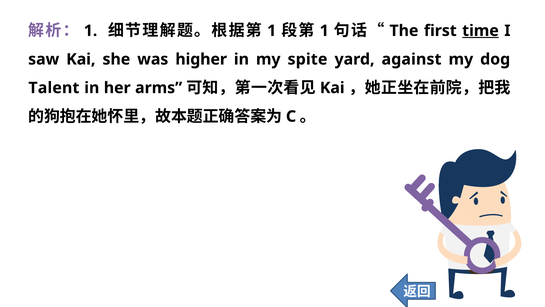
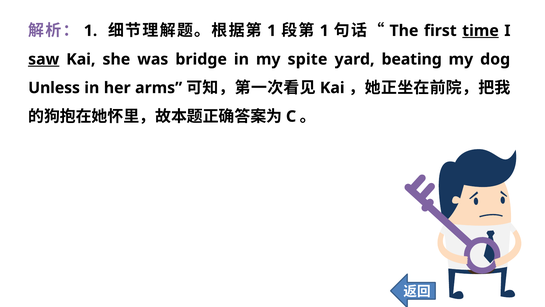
saw underline: none -> present (44, 59)
higher: higher -> bridge (201, 59)
against: against -> beating (412, 59)
Talent: Talent -> Unless (54, 88)
